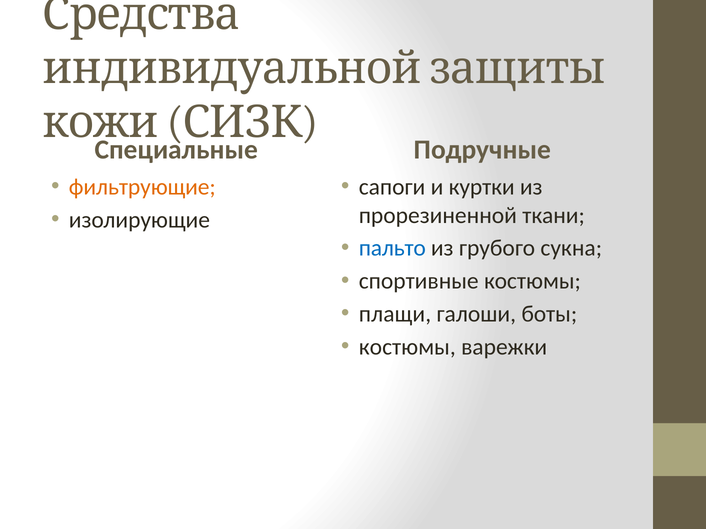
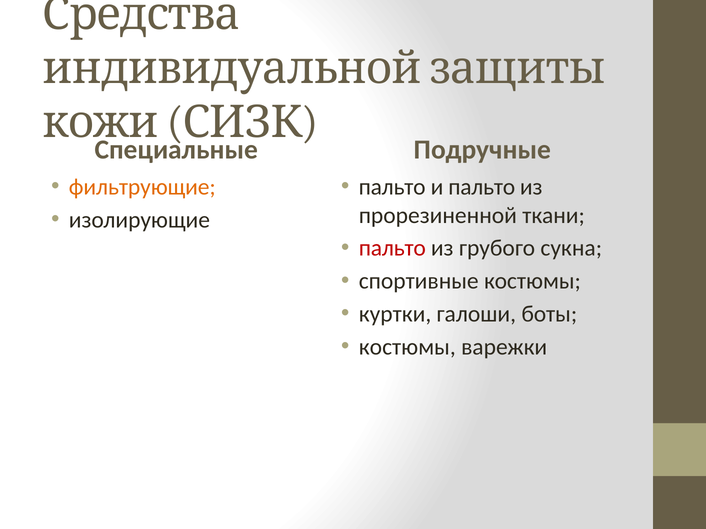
сапоги: сапоги -> пальто (392, 187)
и куртки: куртки -> пальто (482, 187)
пальто colour: blue -> red (392, 248)
плащи: плащи -> куртки (395, 314)
